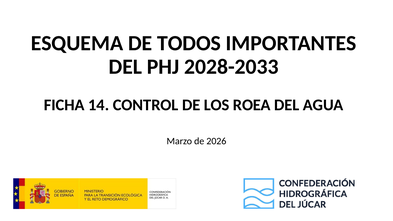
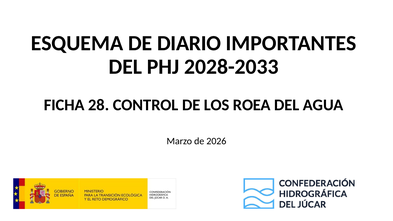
TODOS: TODOS -> DIARIO (189, 43)
14: 14 -> 28 (99, 105)
